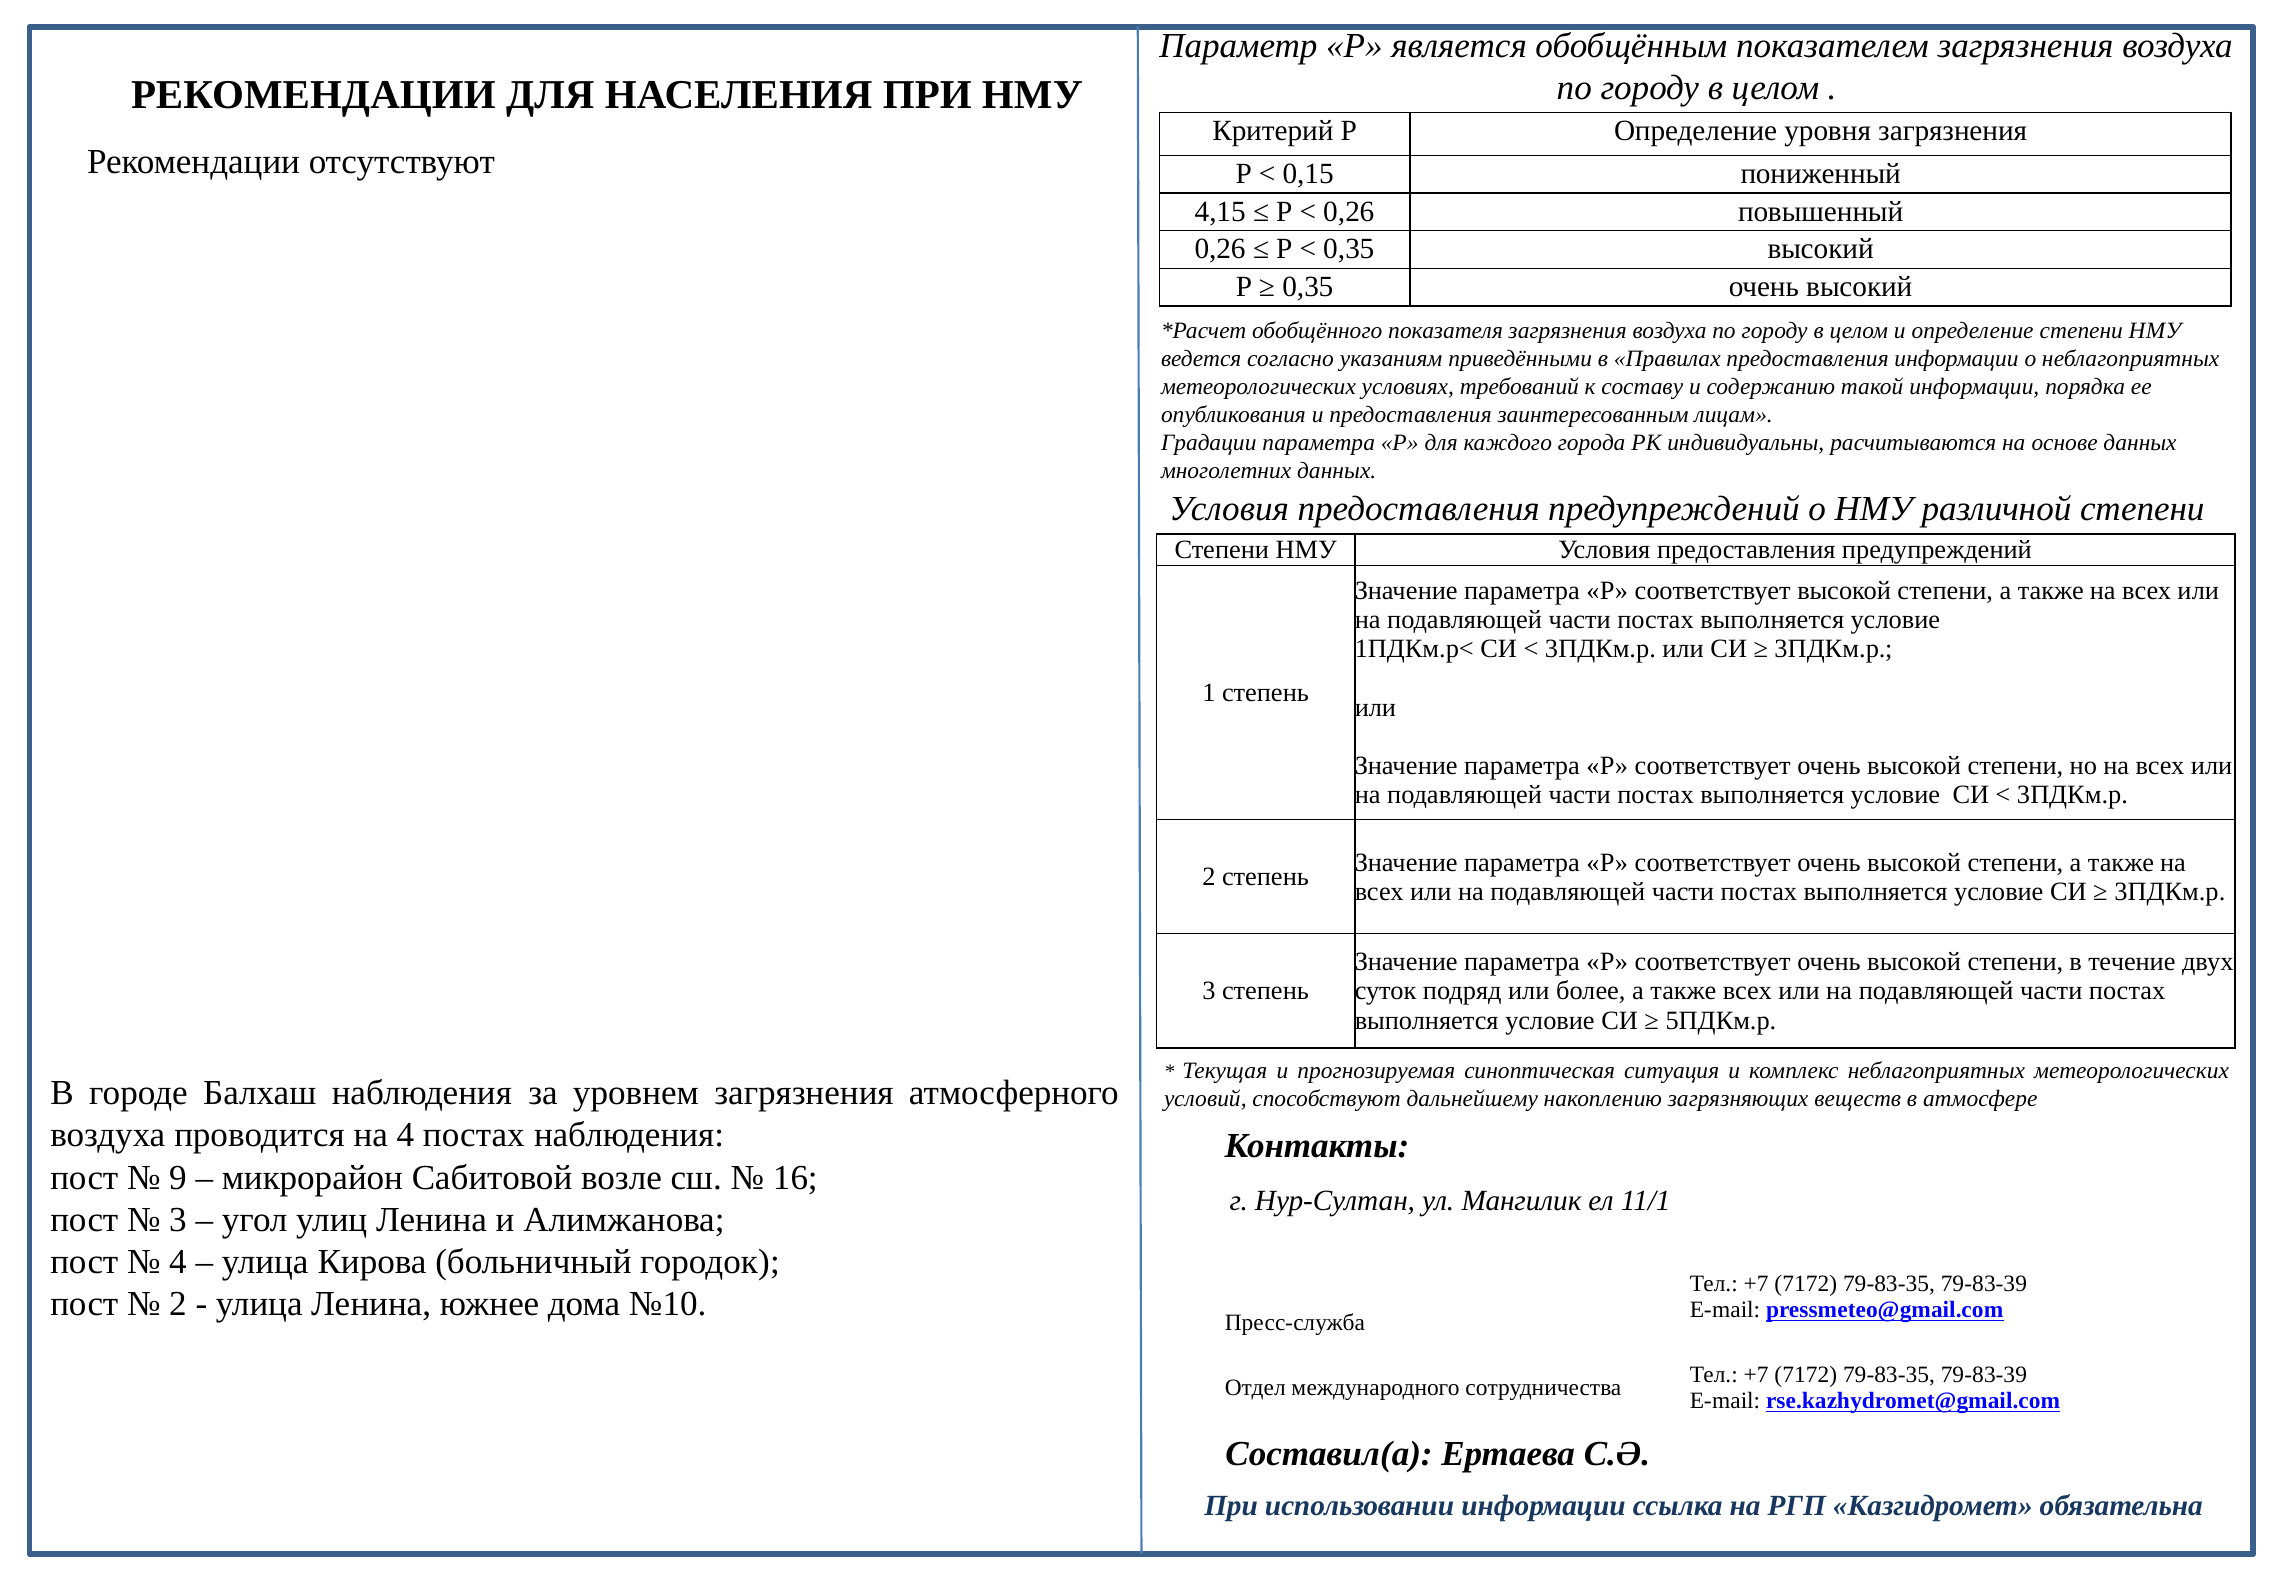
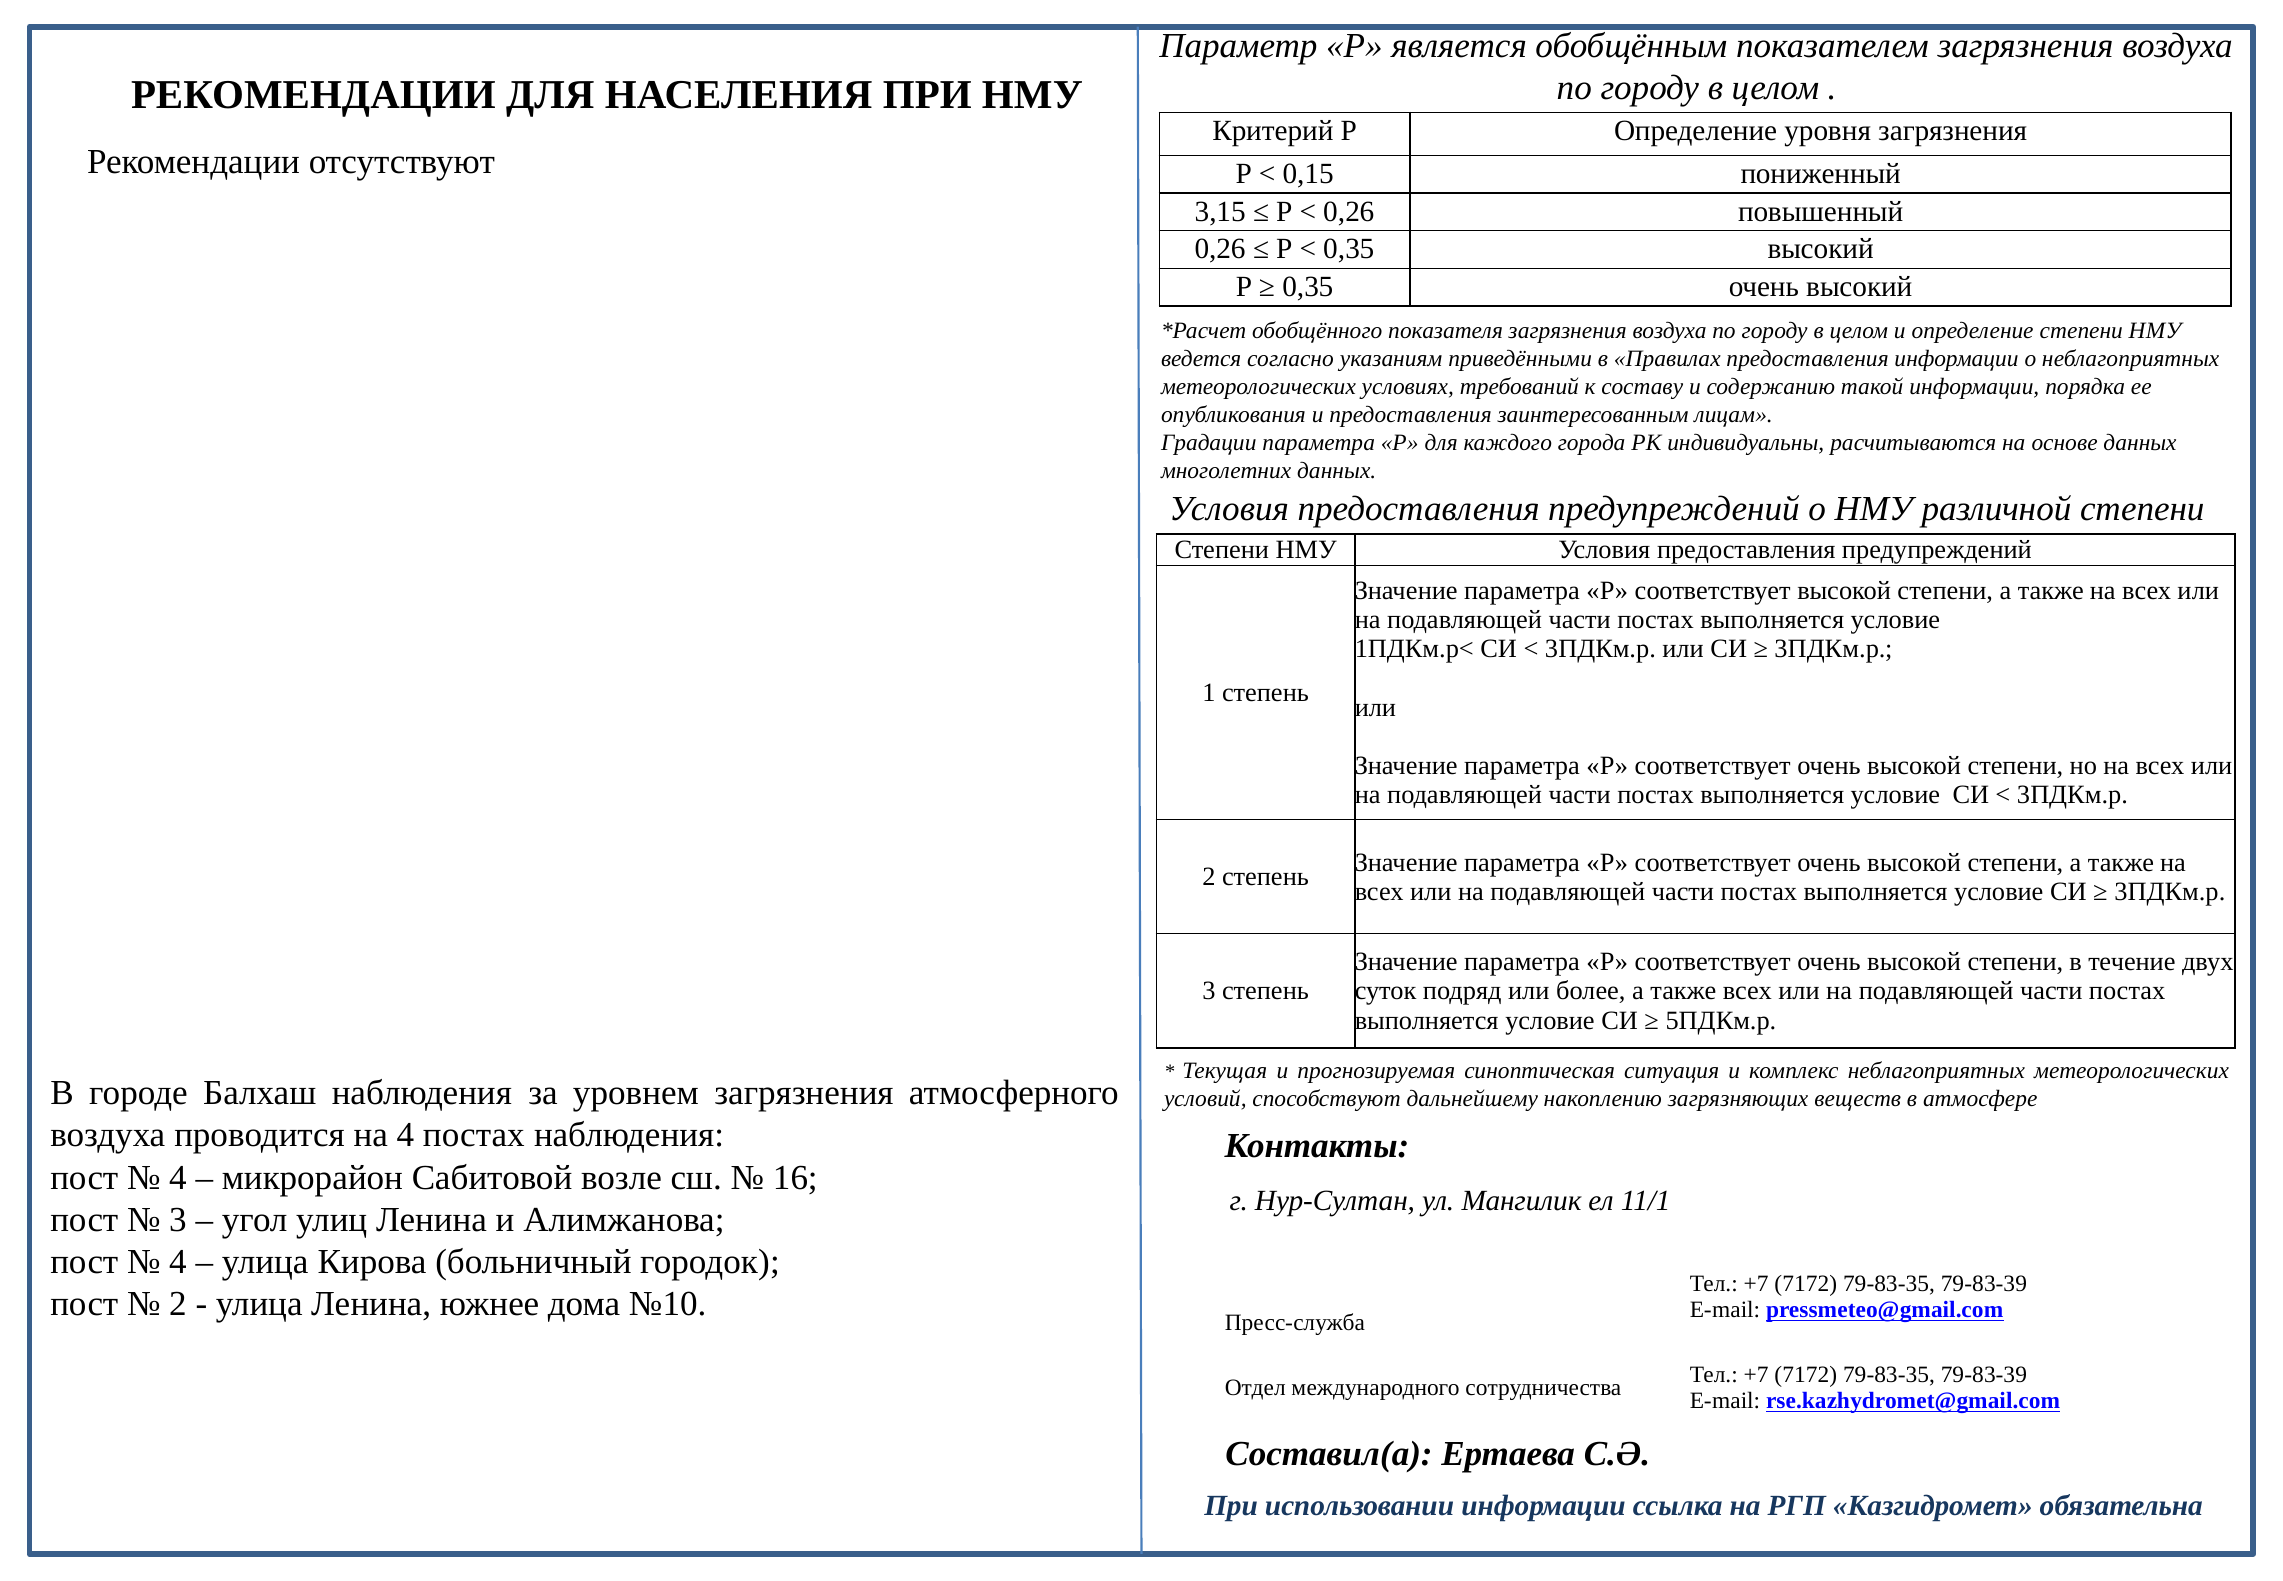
4,15: 4,15 -> 3,15 (1220, 212)
9: 9 -> 4 (178, 1177)
